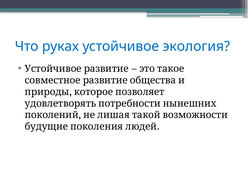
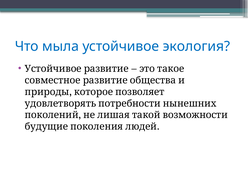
руках: руках -> мыла (61, 46)
